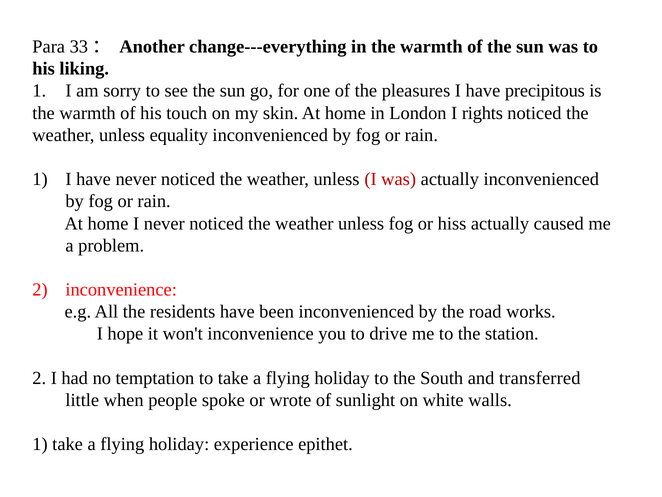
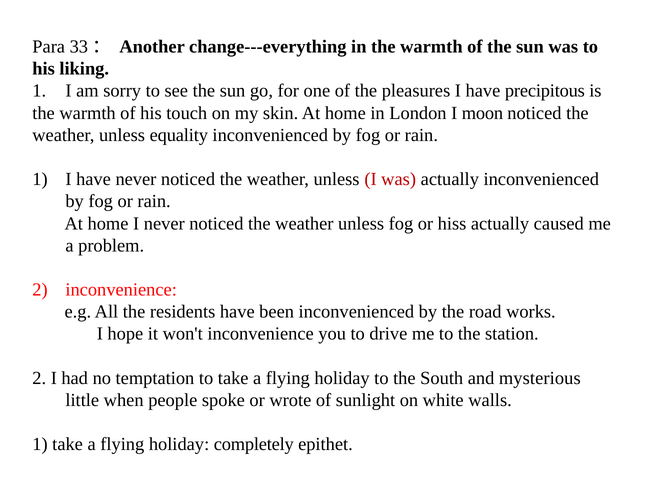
rights: rights -> moon (482, 113)
transferred: transferred -> mysterious (540, 378)
experience: experience -> completely (254, 444)
